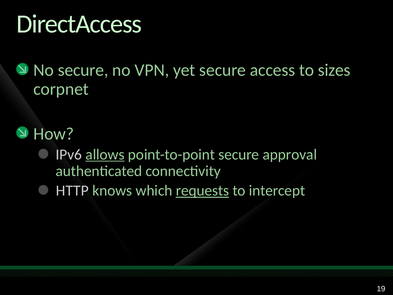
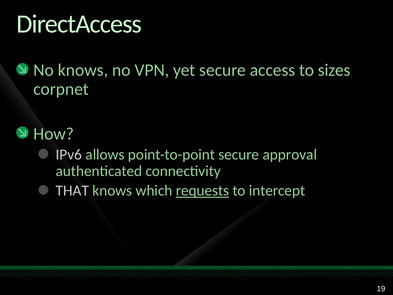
No secure: secure -> knows (83, 70)
allows underline: present -> none (105, 154)
HTTP: HTTP -> THAT (72, 191)
